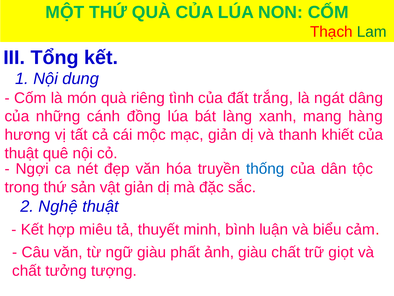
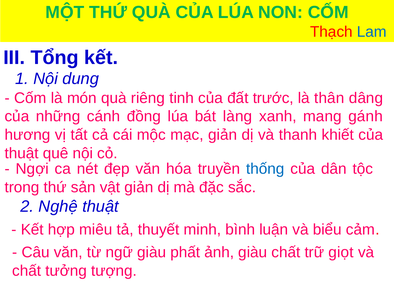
Lam colour: green -> blue (372, 32)
tình: tình -> tinh (182, 98)
trắng: trắng -> trước (273, 98)
ngát: ngát -> thân (329, 98)
hàng: hàng -> gánh (366, 116)
